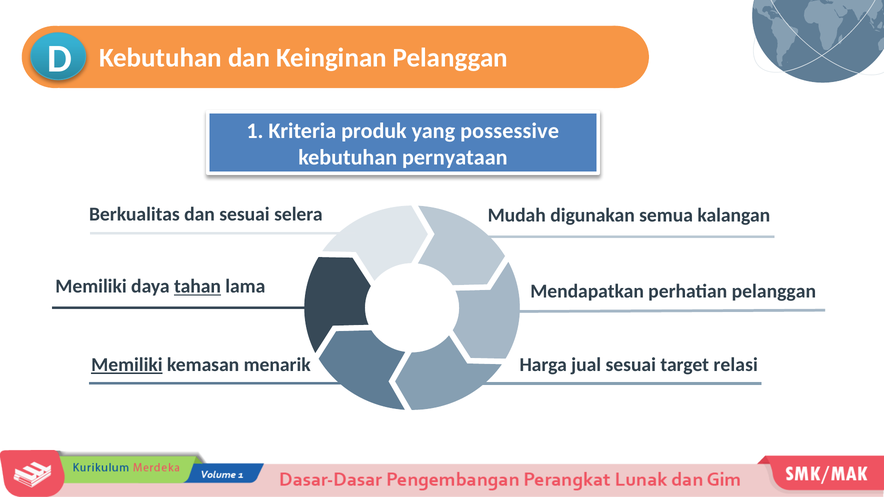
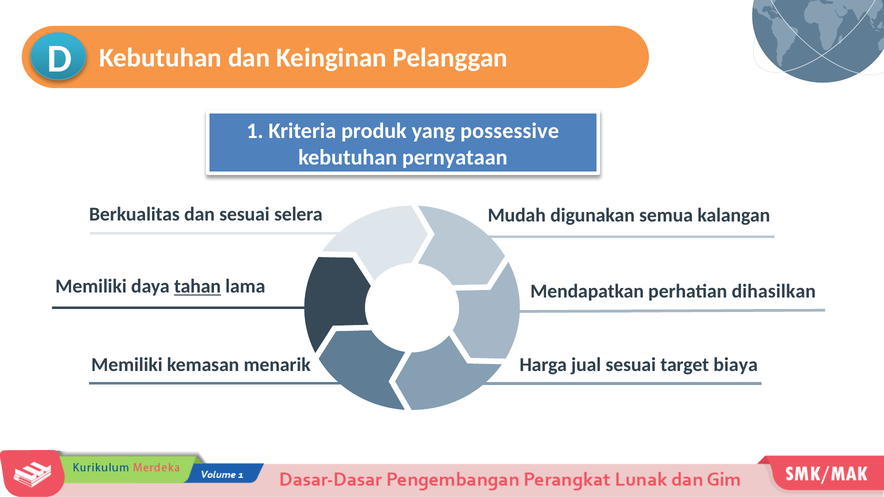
perhatian pelanggan: pelanggan -> dihasilkan (774, 291)
relasi: relasi -> biaya (736, 365)
Memiliki underline: present -> none (127, 365)
